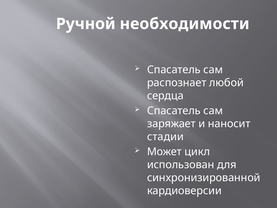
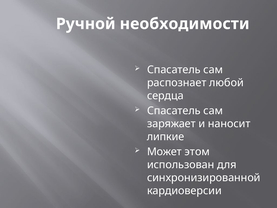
стадии: стадии -> липкие (166, 137)
цикл: цикл -> этом (197, 152)
